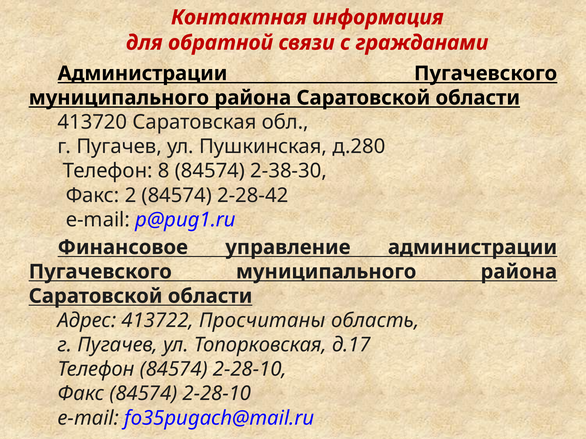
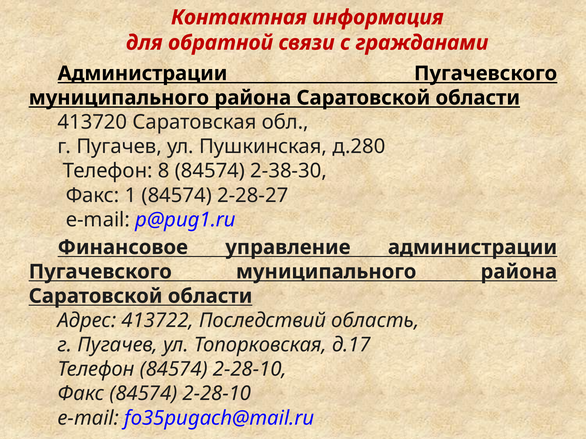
2: 2 -> 1 (130, 196)
2-28-42: 2-28-42 -> 2-28-27 (253, 196)
Просчитаны: Просчитаны -> Последствий (263, 321)
